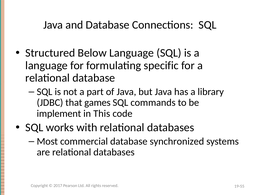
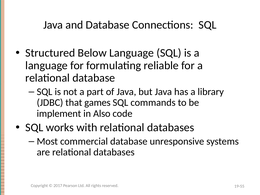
specific: specific -> reliable (161, 65)
This: This -> Also (102, 114)
synchronized: synchronized -> unresponsive (177, 141)
